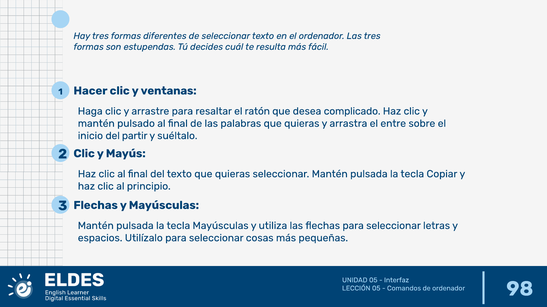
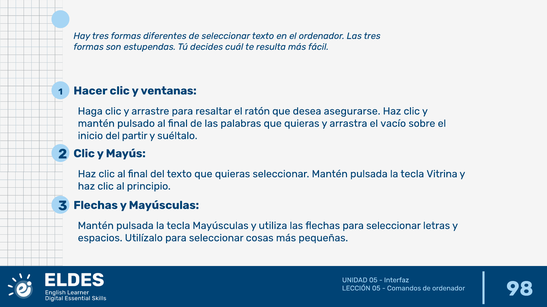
complicado: complicado -> asegurarse (352, 111)
entre: entre -> vacío (393, 124)
Copiar: Copiar -> Vitrina (442, 174)
